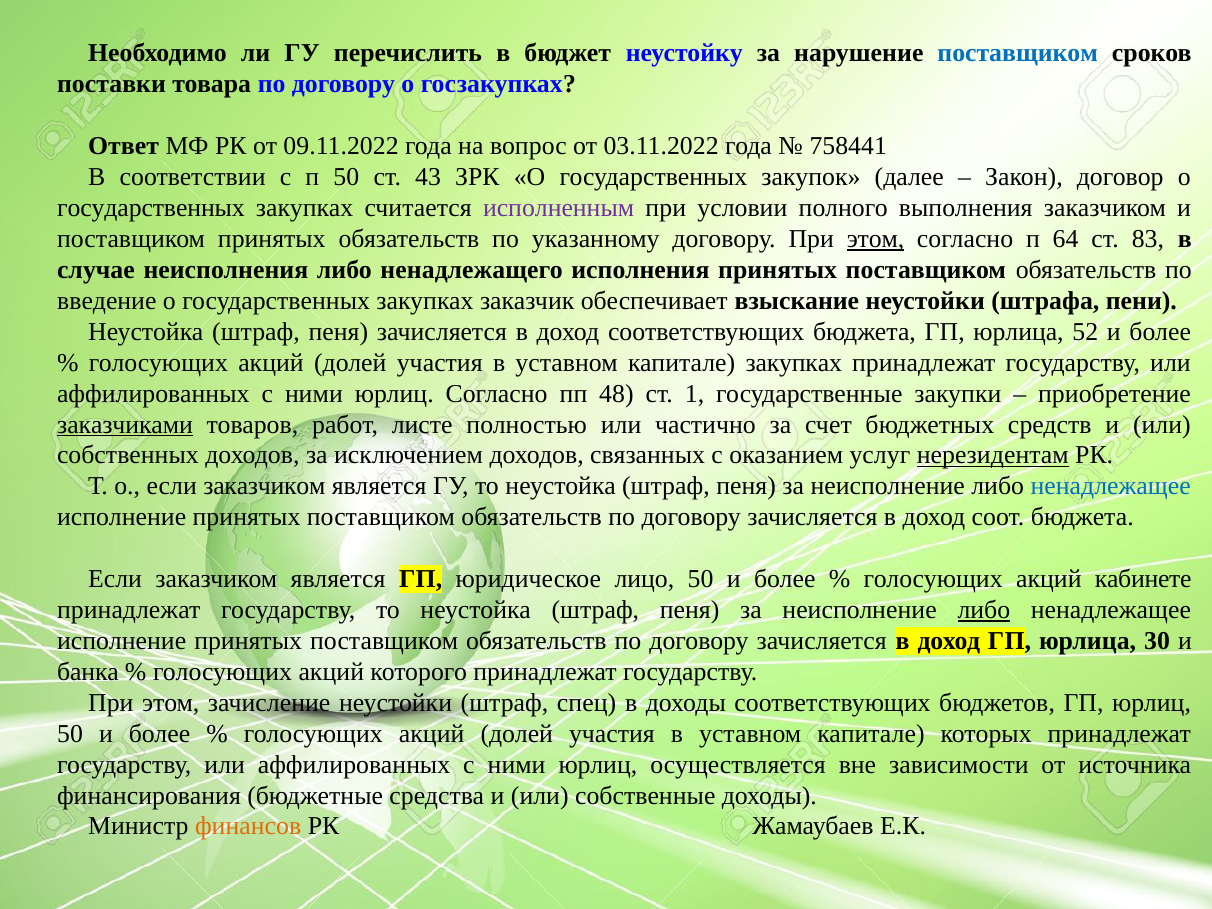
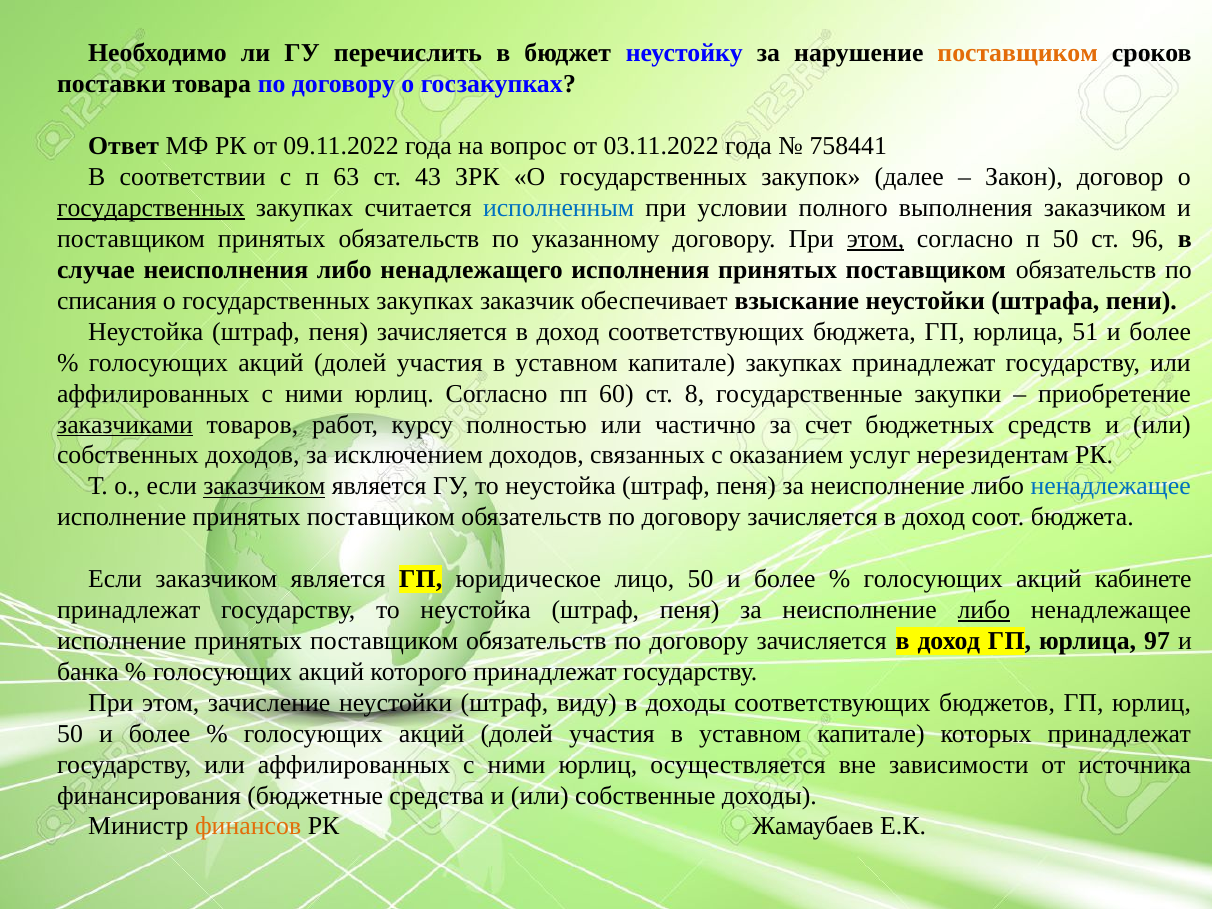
поставщиком colour: blue -> orange (1018, 53)
п 50: 50 -> 63 (346, 177)
государственных underline: none -> present (151, 208)
исполненным colour: purple -> blue (559, 208)
п 64: 64 -> 50 (1066, 239)
83: 83 -> 96 (1148, 239)
введение: введение -> списания (107, 301)
52: 52 -> 51 (1085, 332)
48: 48 -> 60 (616, 394)
1: 1 -> 8 (695, 394)
листе: листе -> курсу (422, 425)
нерезидентам underline: present -> none (993, 455)
заказчиком underline: none -> present (264, 486)
30: 30 -> 97 (1157, 641)
спец: спец -> виду (587, 703)
